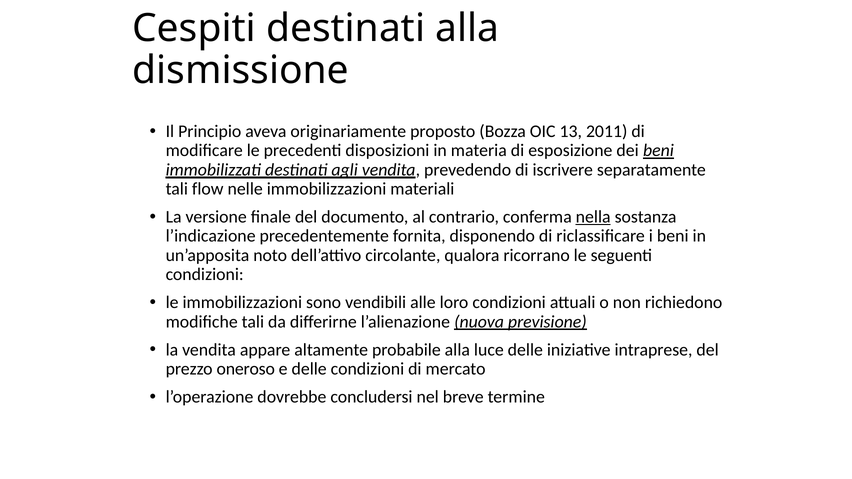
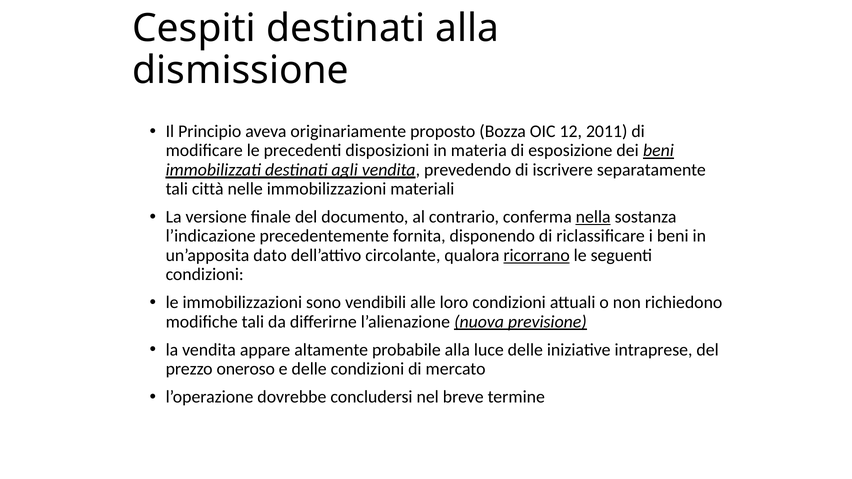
13: 13 -> 12 (571, 132)
flow: flow -> città (208, 189)
noto: noto -> dato (270, 255)
ricorrano underline: none -> present (537, 255)
